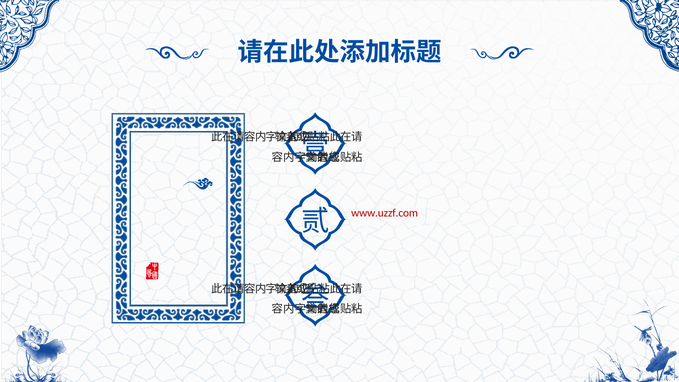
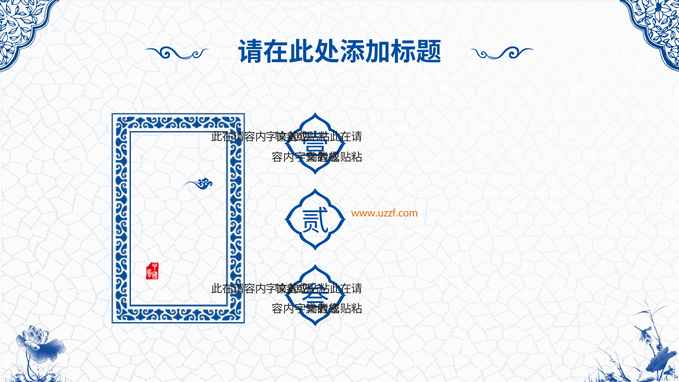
www.uzzf.com colour: red -> orange (385, 213)
